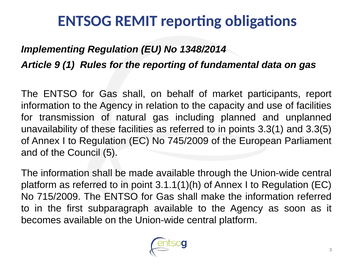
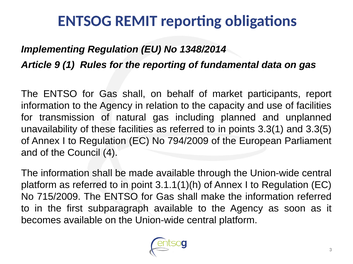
745/2009: 745/2009 -> 794/2009 (188, 141)
5: 5 -> 4 (110, 153)
